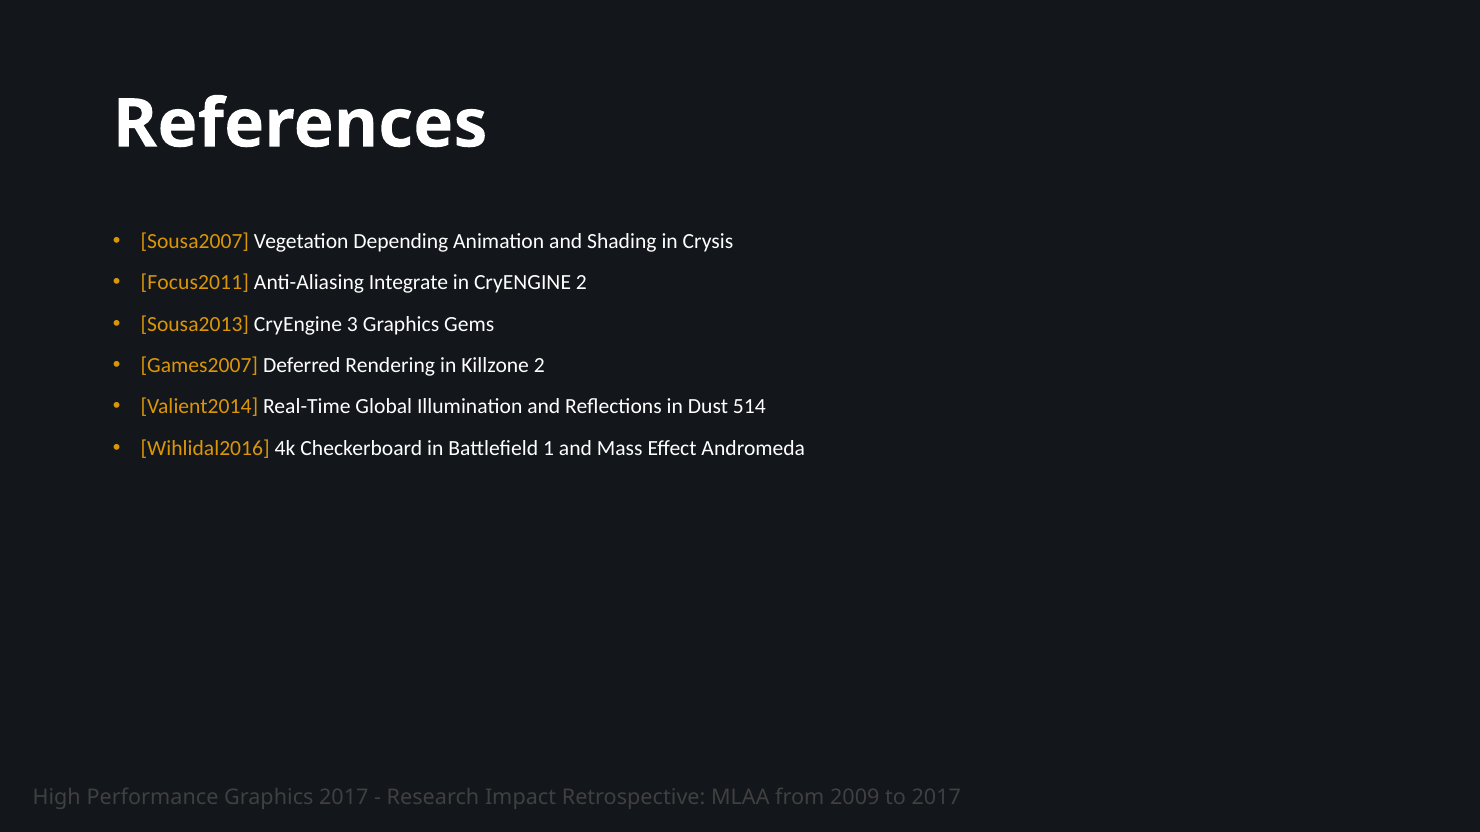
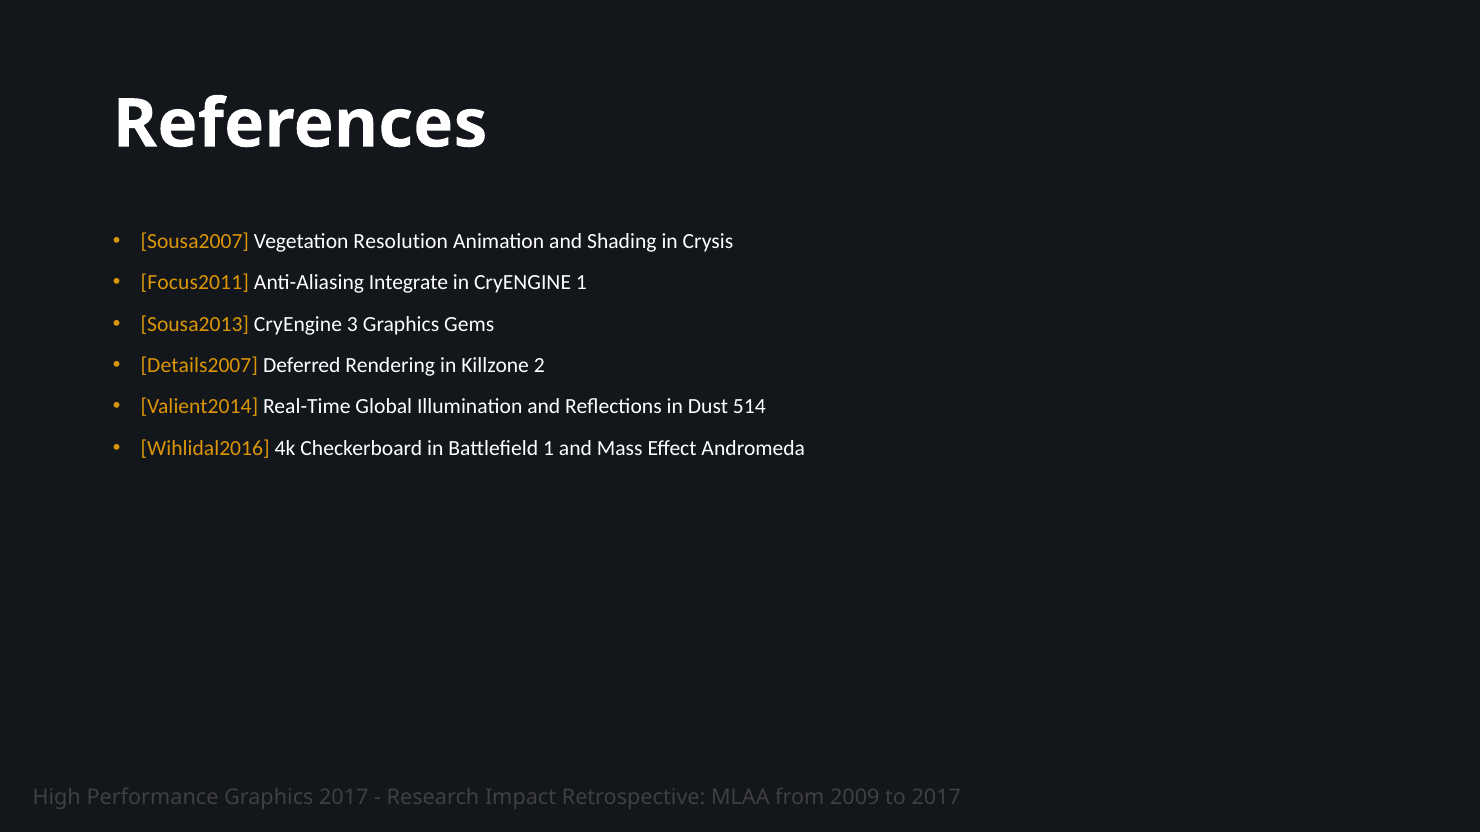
Depending: Depending -> Resolution (401, 242)
CryENGINE 2: 2 -> 1 (581, 283)
Games2007: Games2007 -> Details2007 (199, 366)
